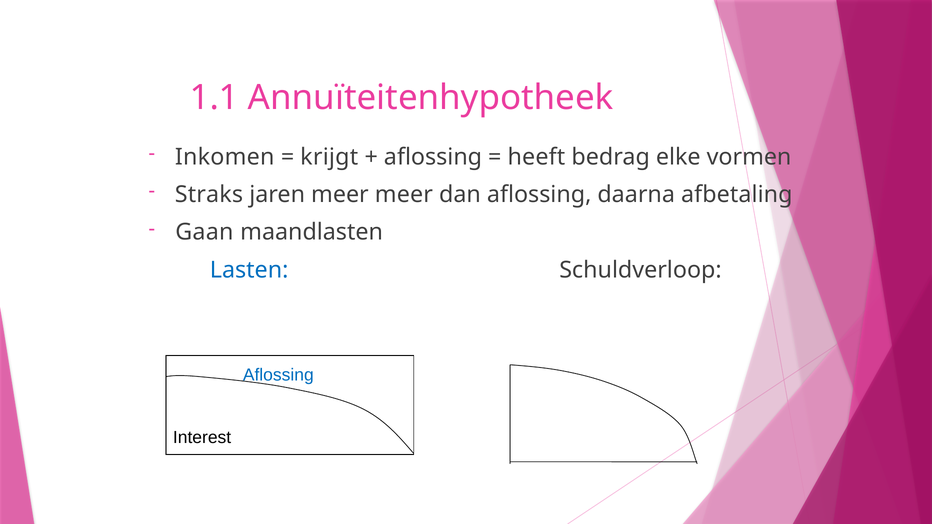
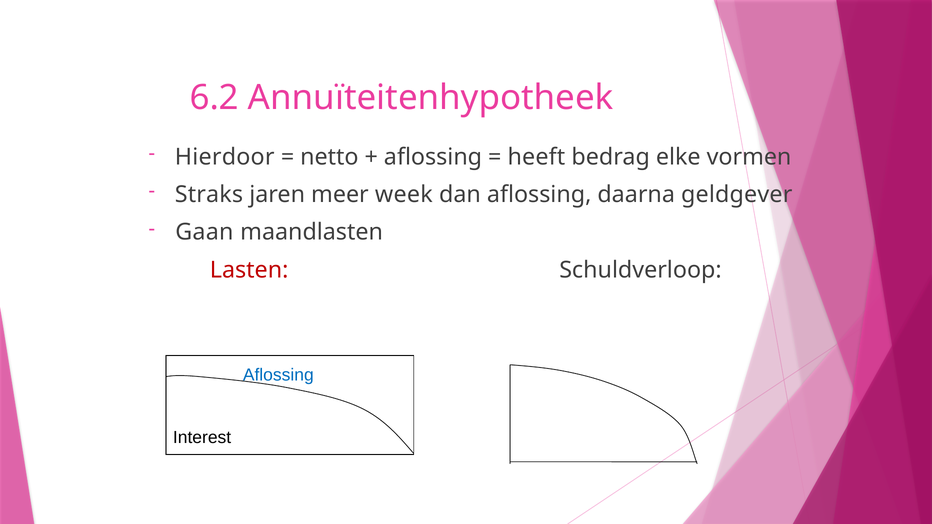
1.1: 1.1 -> 6.2 (214, 98)
Inkomen: Inkomen -> Hierdoor (225, 157)
krijgt: krijgt -> netto (329, 157)
meer meer: meer -> week (404, 195)
afbetaling: afbetaling -> geldgever (737, 195)
Lasten colour: blue -> red (249, 270)
